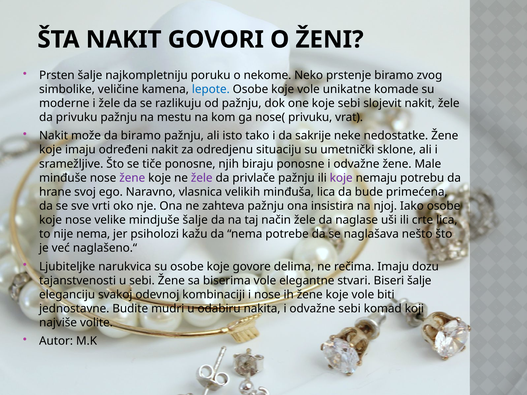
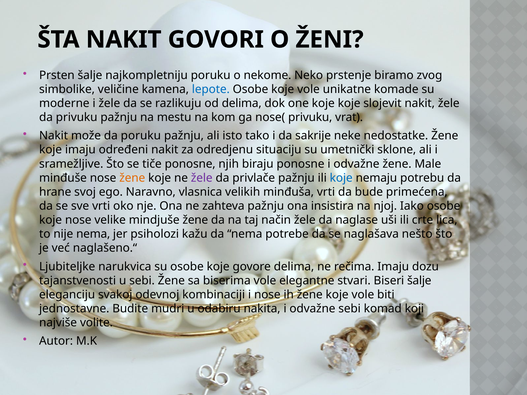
od pažnju: pažnju -> delima (242, 103)
koje sebi: sebi -> koje (349, 103)
da biramo: biramo -> poruku (141, 136)
žene colour: purple -> orange (132, 178)
koje colour: purple -> blue (341, 178)
minđuša lica: lica -> vrti (326, 192)
mindjuše šalje: šalje -> žene (195, 220)
